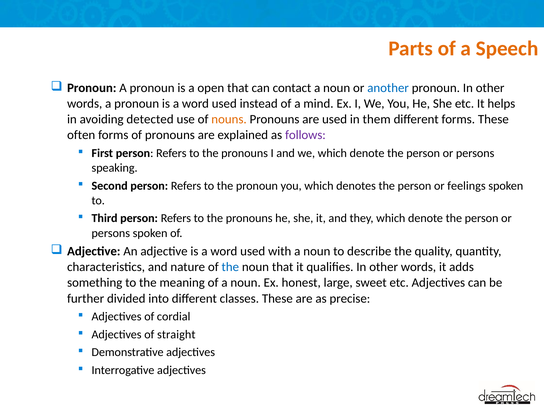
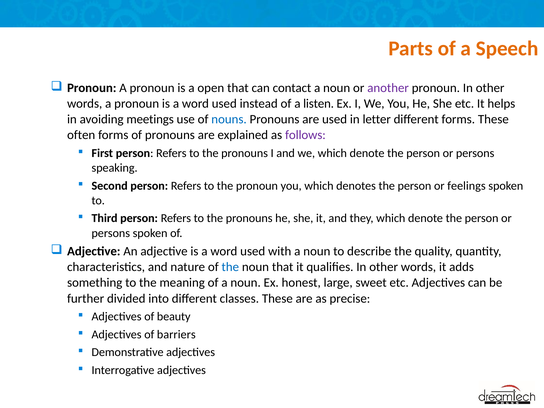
another colour: blue -> purple (388, 88)
mind: mind -> listen (319, 103)
detected: detected -> meetings (150, 119)
nouns colour: orange -> blue (229, 119)
them: them -> letter (377, 119)
cordial: cordial -> beauty (174, 317)
straight: straight -> barriers (176, 334)
